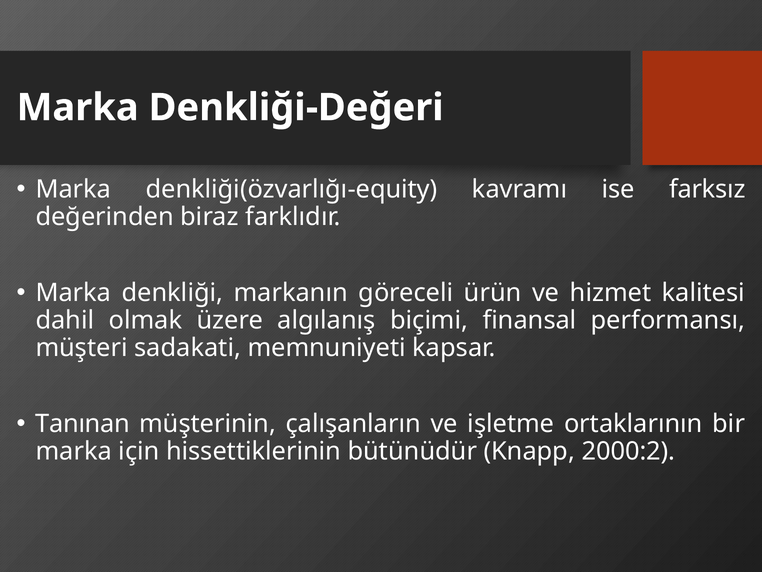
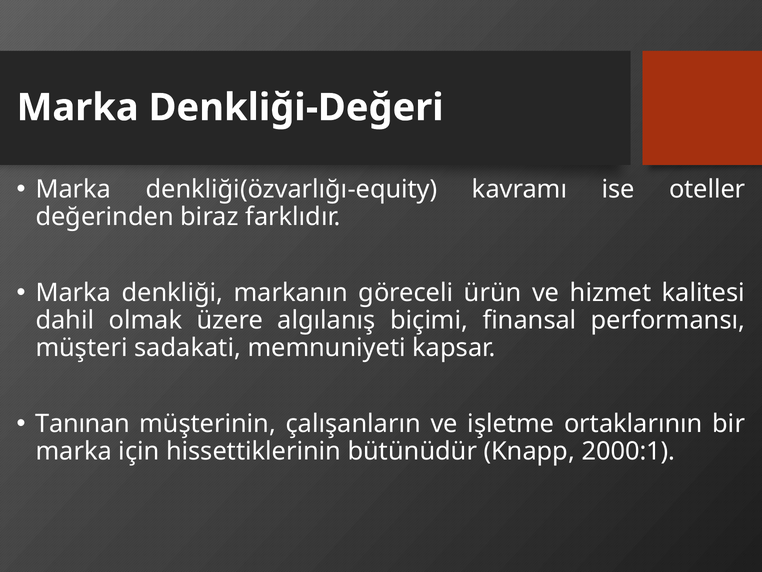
farksız: farksız -> oteller (707, 189)
2000:2: 2000:2 -> 2000:1 (628, 451)
